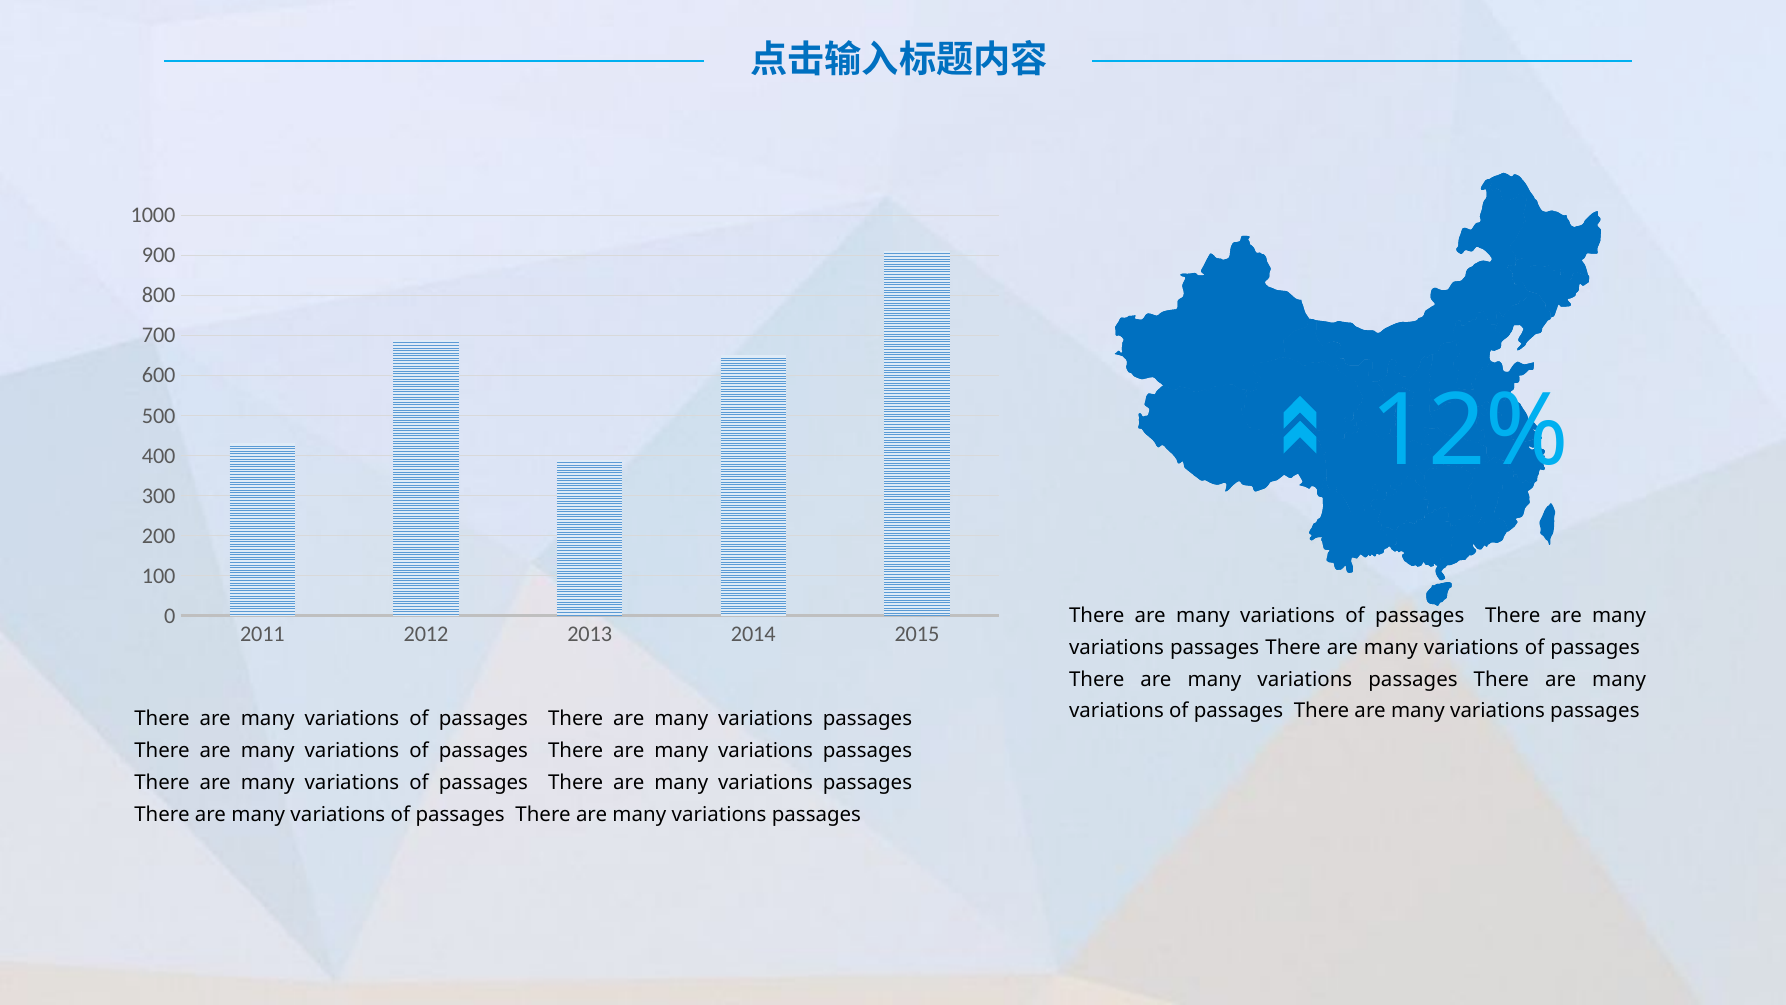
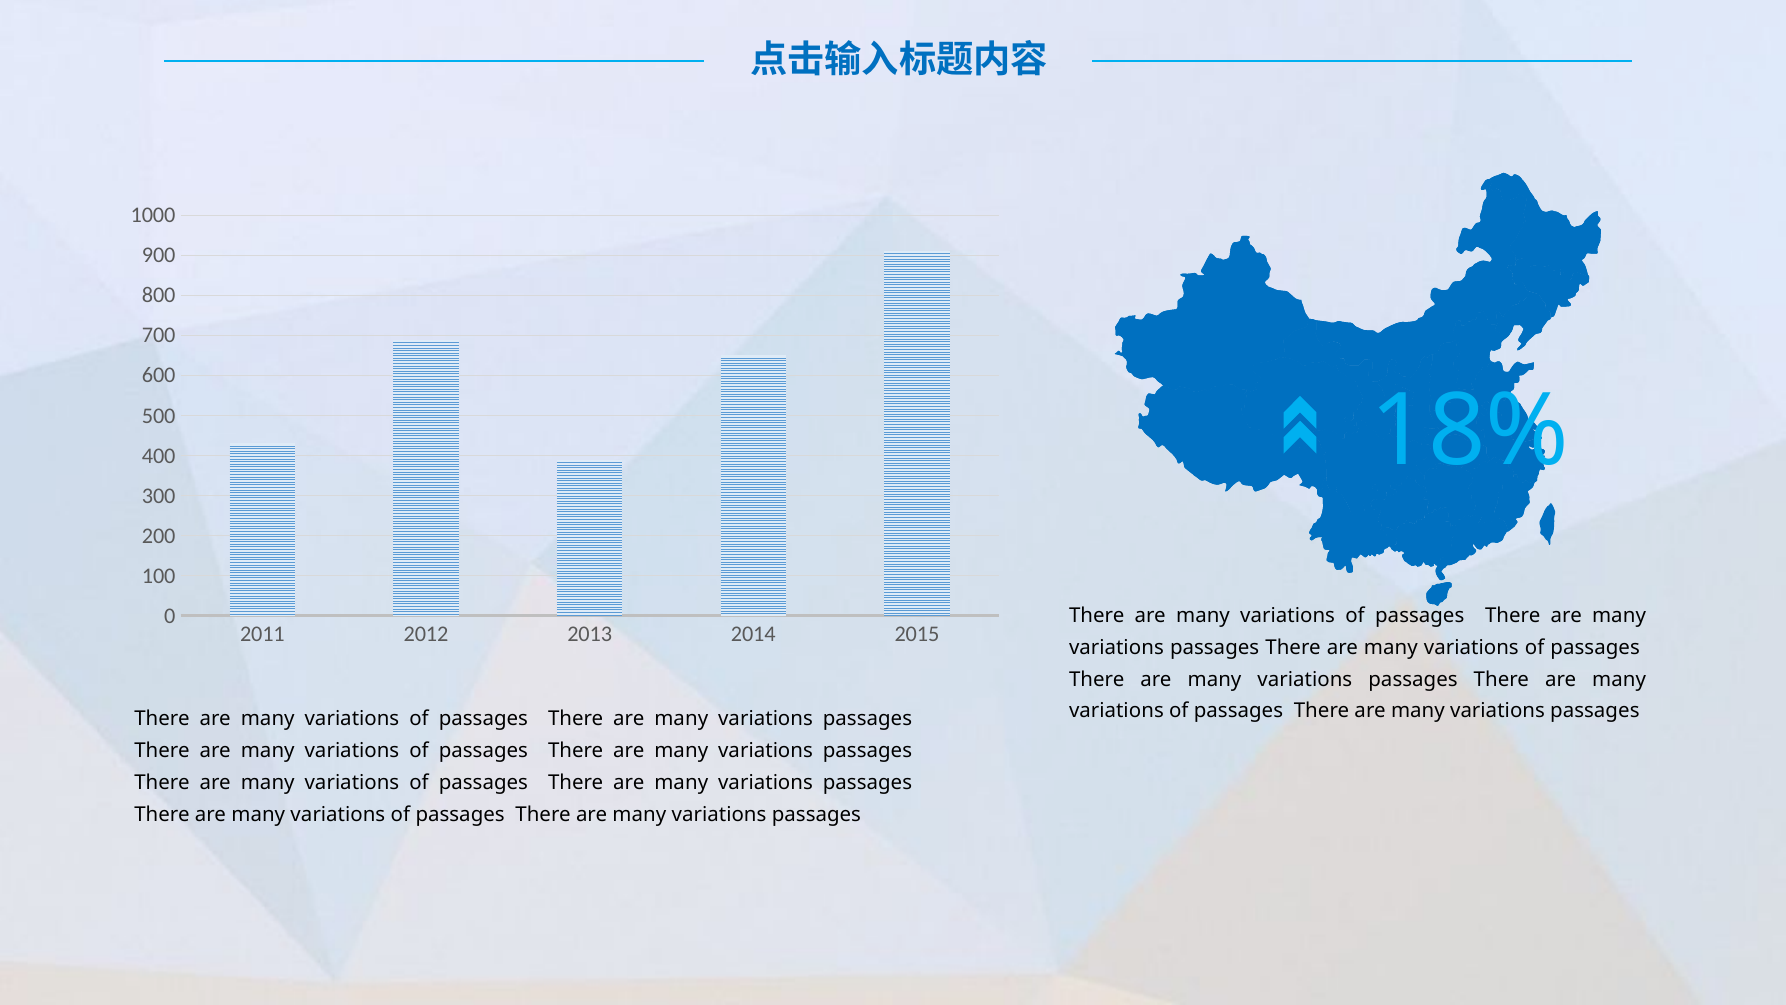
12%: 12% -> 18% (1470, 431)
